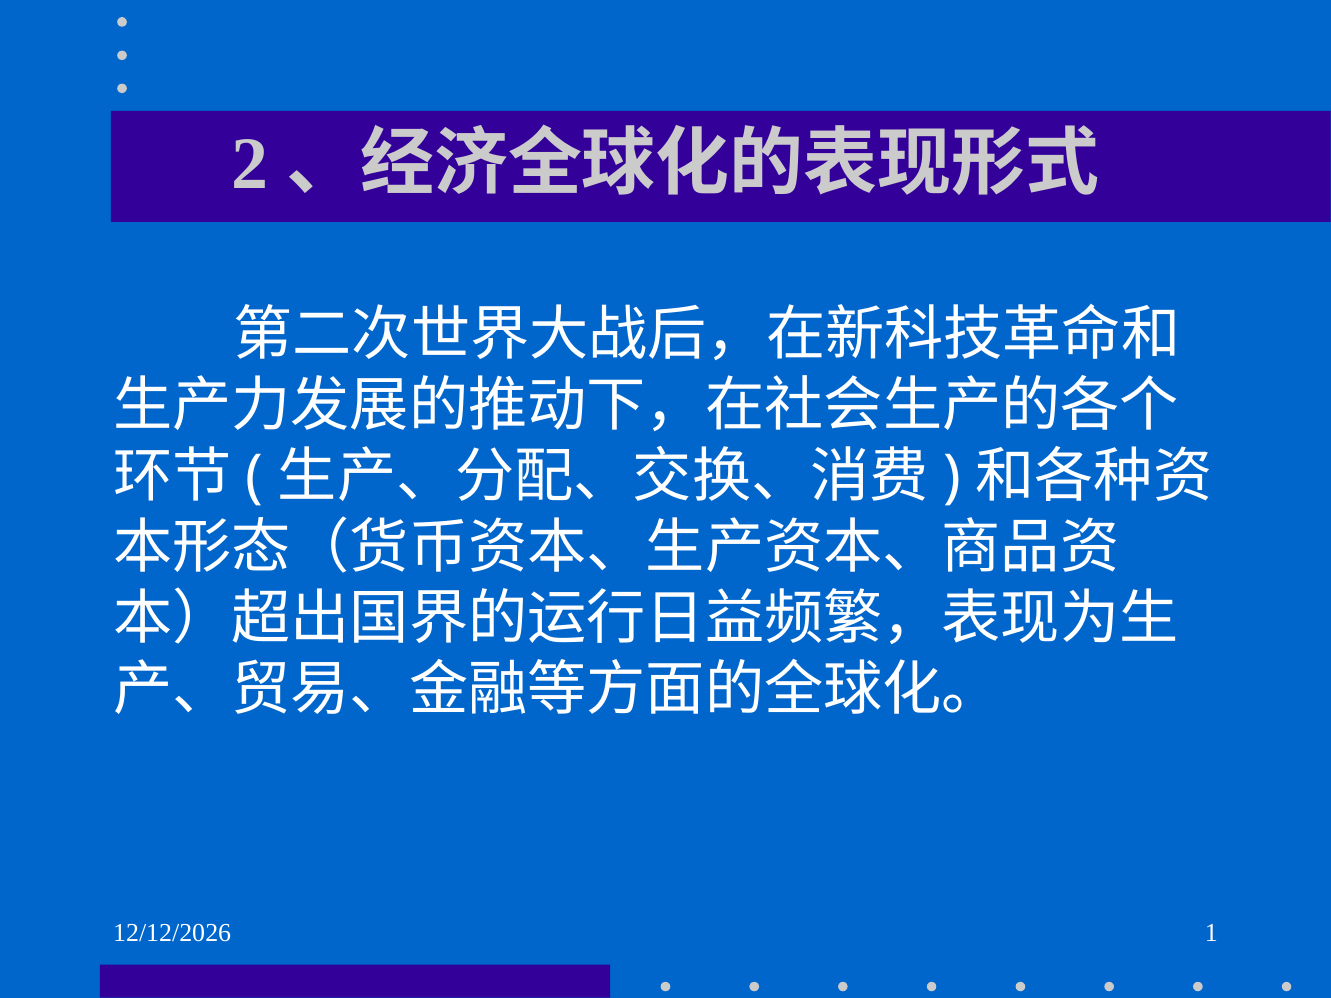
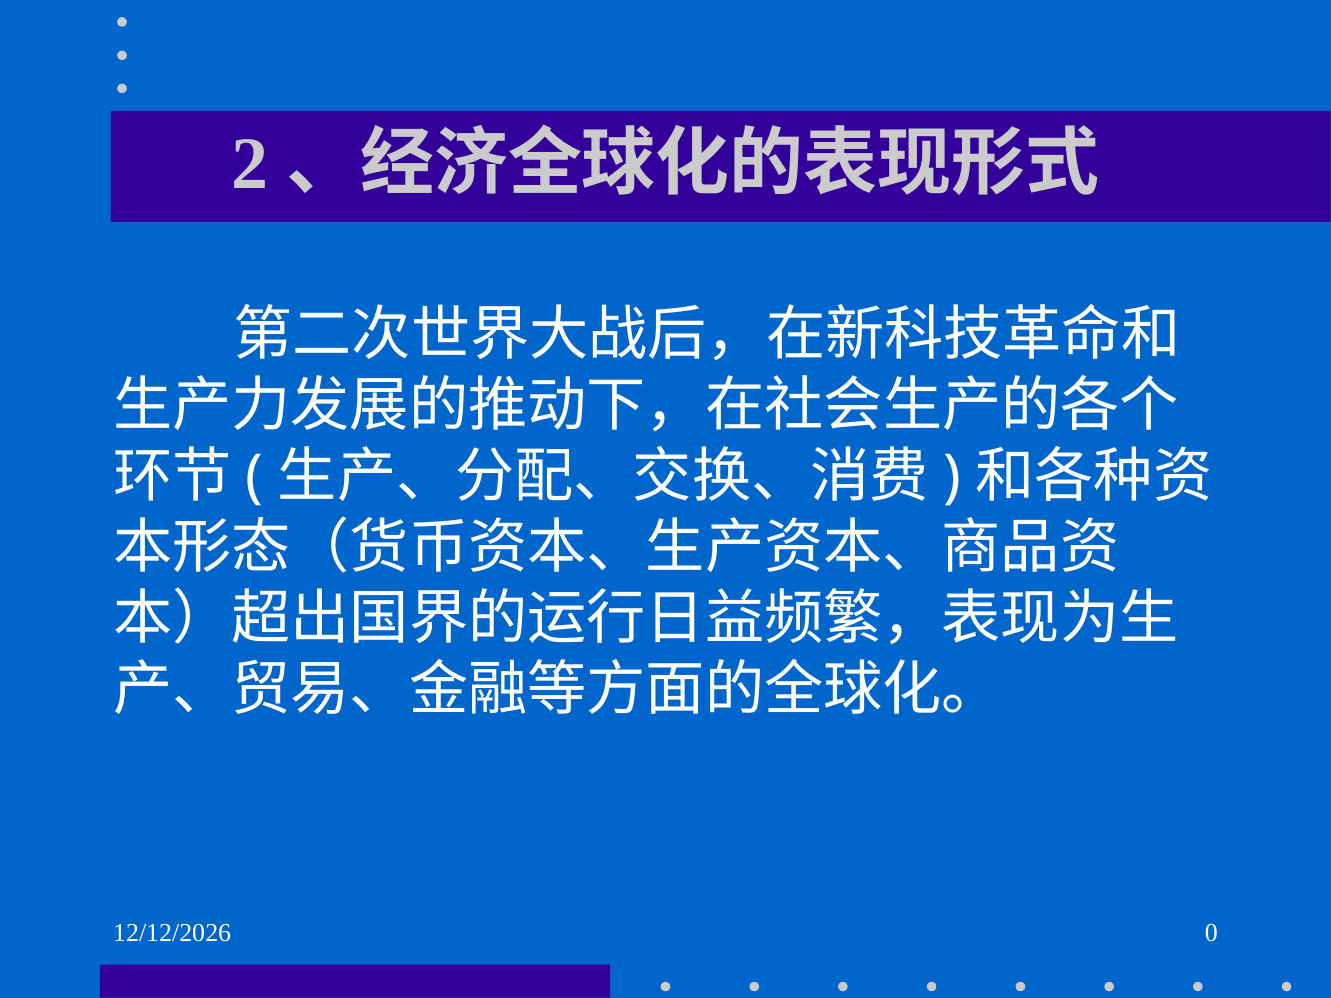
1: 1 -> 0 (1211, 934)
